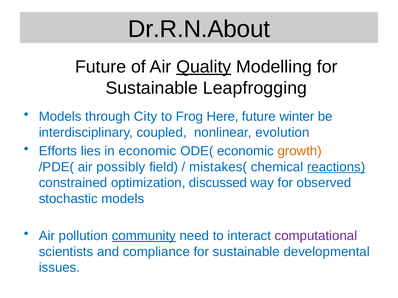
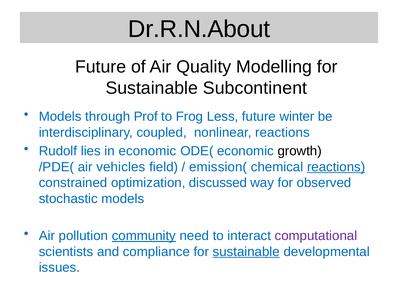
Quality underline: present -> none (204, 67)
Leapfrogging: Leapfrogging -> Subcontinent (255, 88)
City: City -> Prof (146, 117)
Here: Here -> Less (223, 117)
nonlinear evolution: evolution -> reactions (282, 133)
Efforts: Efforts -> Rudolf (58, 151)
growth colour: orange -> black (300, 151)
possibly: possibly -> vehicles (121, 167)
mistakes(: mistakes( -> emission( (218, 167)
sustainable underline: none -> present (246, 252)
